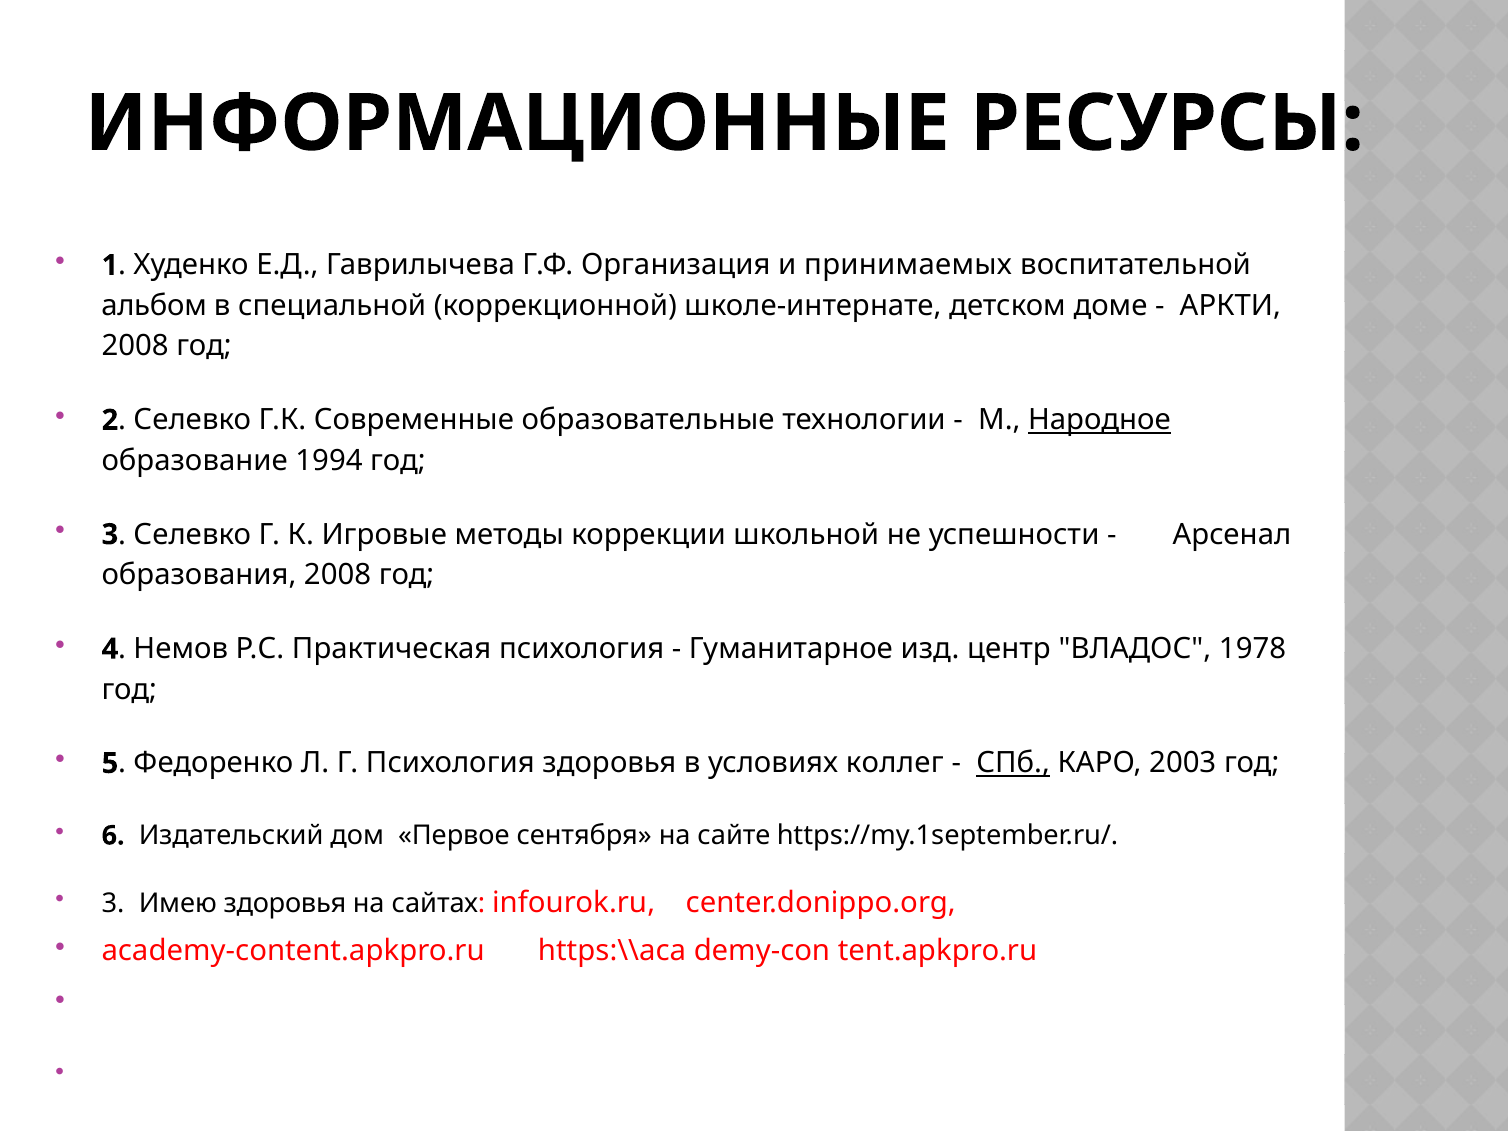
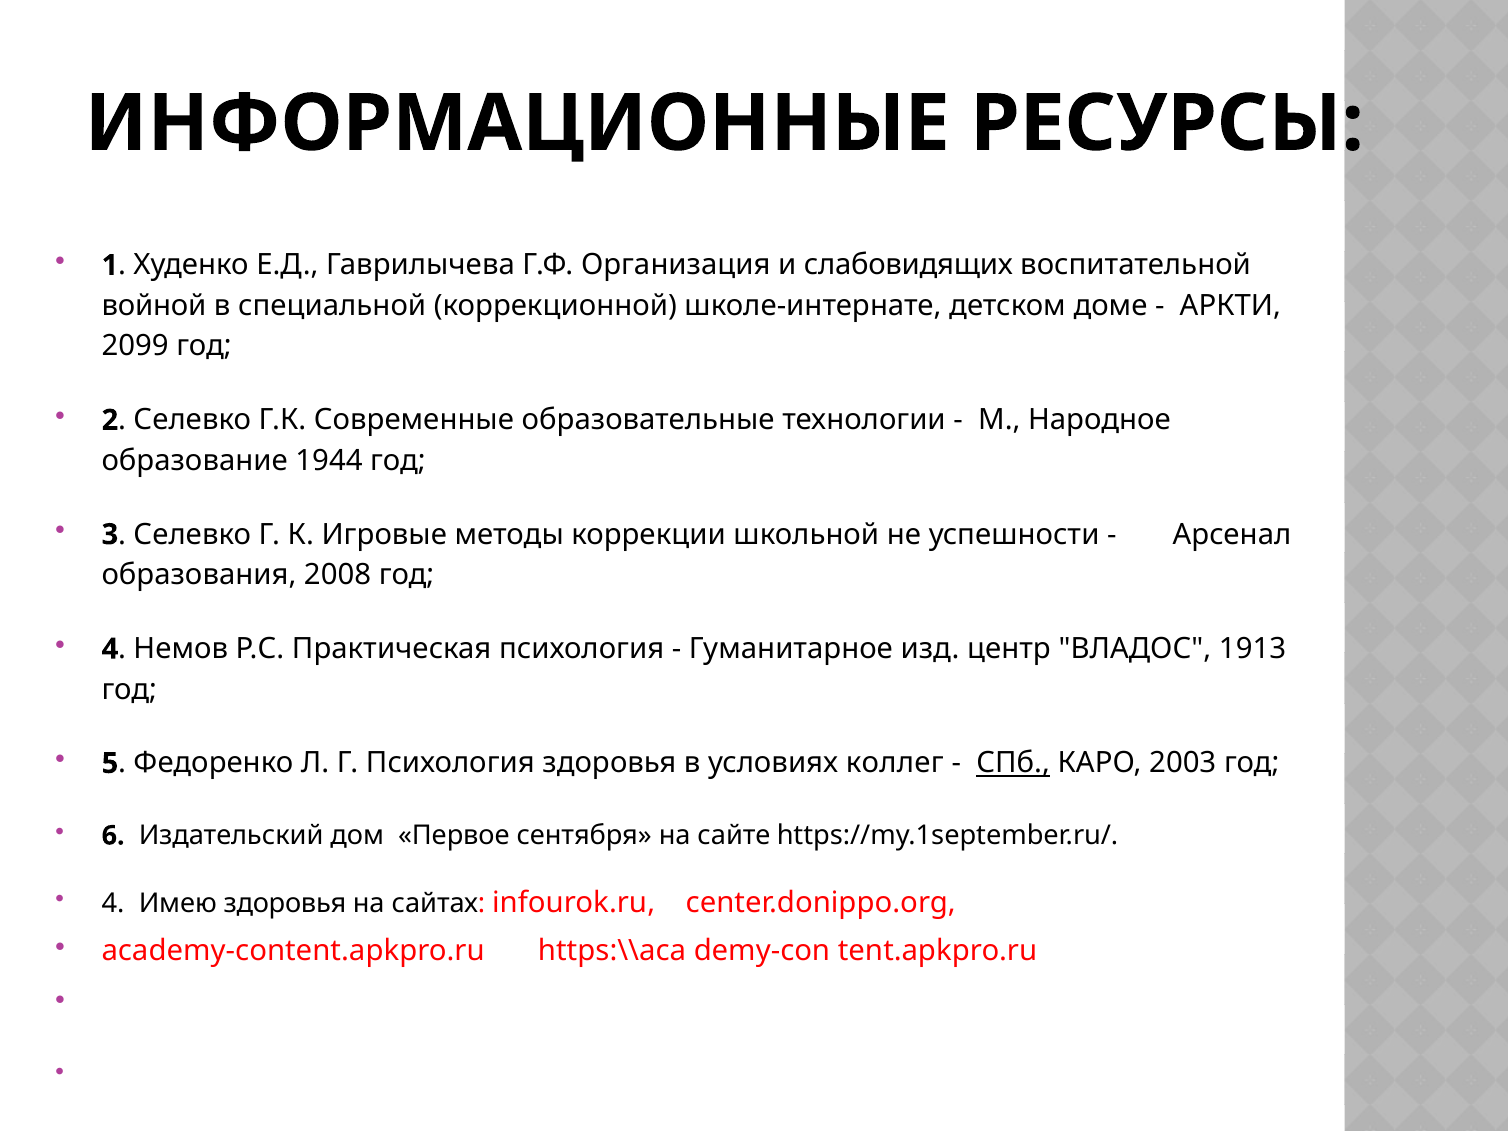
принимаемых: принимаемых -> слабовидящих (908, 265)
альбом: альбом -> войной (154, 306)
2008: 2008 -> 2099 (135, 346)
Народное underline: present -> none (1099, 420)
1994: 1994 -> 1944 (329, 461)
1978: 1978 -> 1913 (1253, 649)
3: 3 -> 4 (113, 904)
